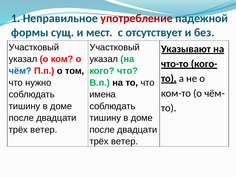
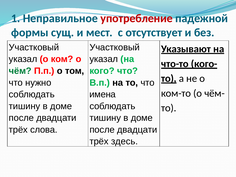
чём colour: blue -> green (20, 71)
ветер: ветер -> слова (44, 130)
ветер: ветер -> здесь (125, 141)
